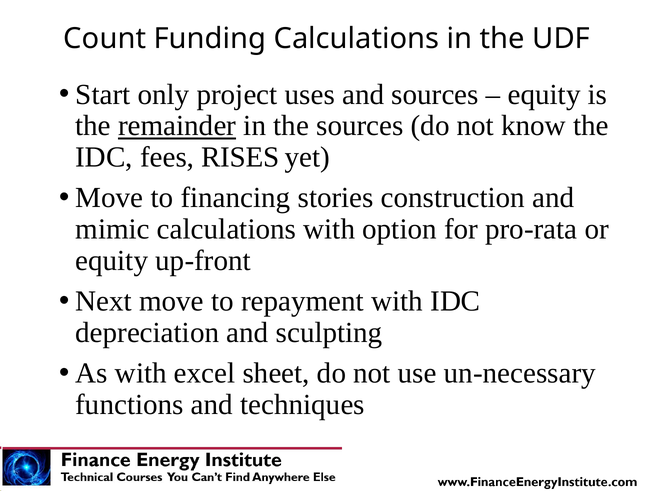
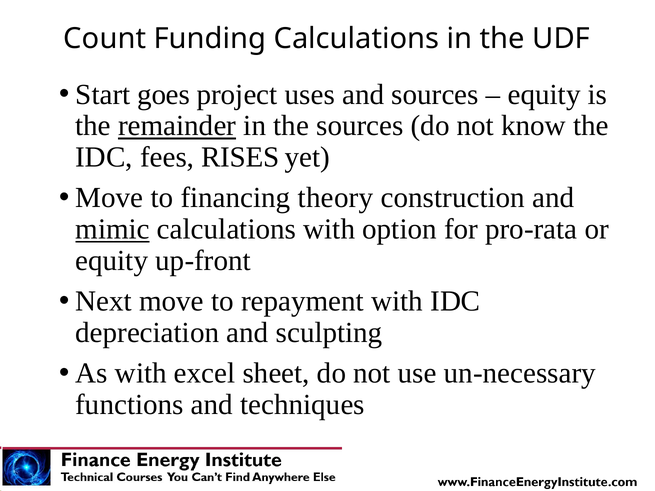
only: only -> goes (164, 94)
stories: stories -> theory (336, 198)
mimic underline: none -> present (113, 229)
